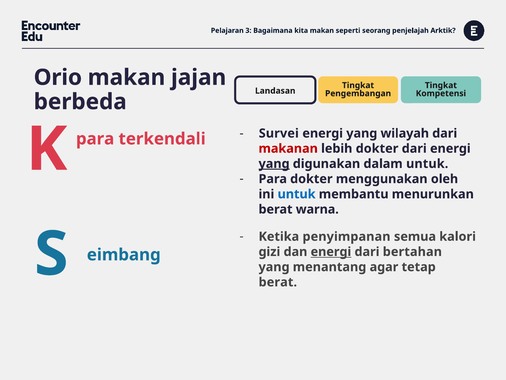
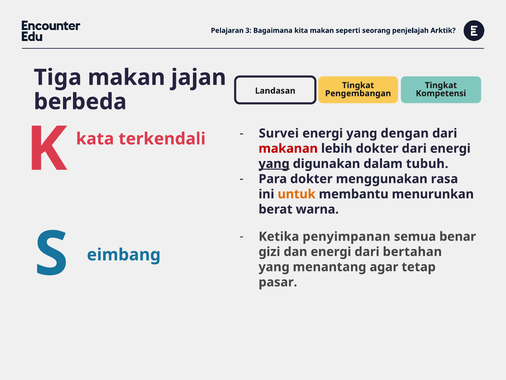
Orio: Orio -> Tiga (58, 77)
wilayah: wilayah -> dengan (405, 133)
para: para -> kata (95, 139)
dalam untuk: untuk -> tubuh (427, 164)
oleh: oleh -> rasa (444, 179)
untuk colour: blue -> orange (297, 194)
kalori: kalori -> benar (458, 236)
energi underline: present -> none (331, 251)
berat: berat -> pasar (278, 282)
